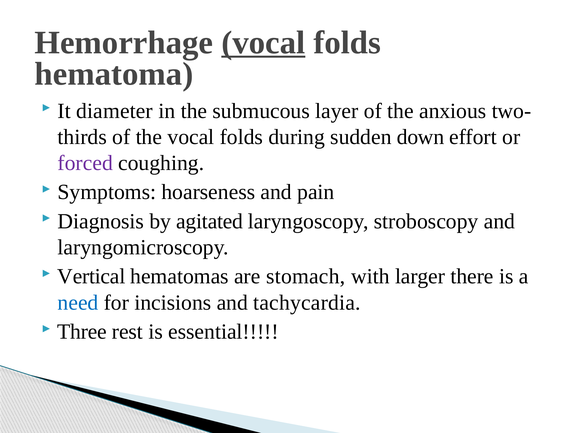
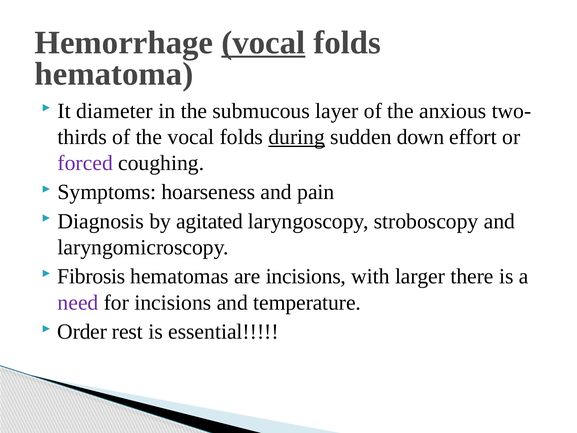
during underline: none -> present (297, 137)
Vertical: Vertical -> Fibrosis (91, 276)
are stomach: stomach -> incisions (306, 276)
need colour: blue -> purple (78, 302)
tachycardia: tachycardia -> temperature (307, 302)
Three: Three -> Order (82, 332)
